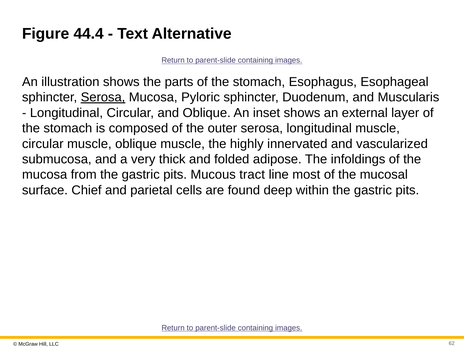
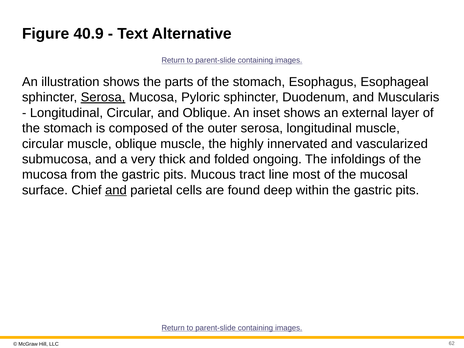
44.4: 44.4 -> 40.9 (89, 34)
adipose: adipose -> ongoing (277, 159)
and underline: none -> present (116, 190)
